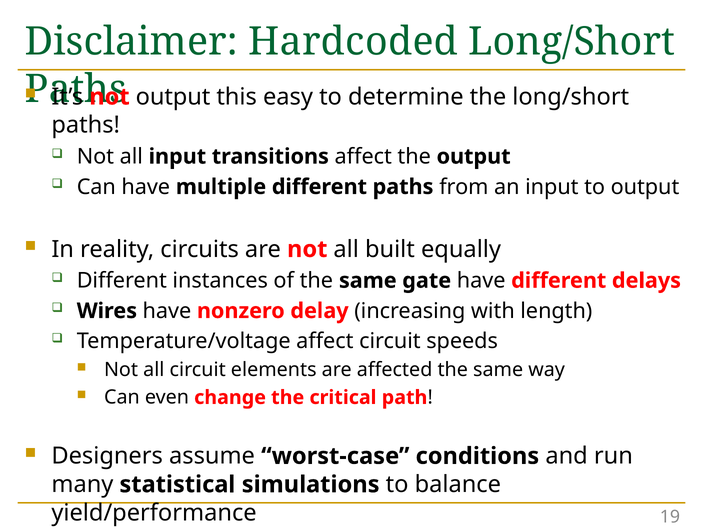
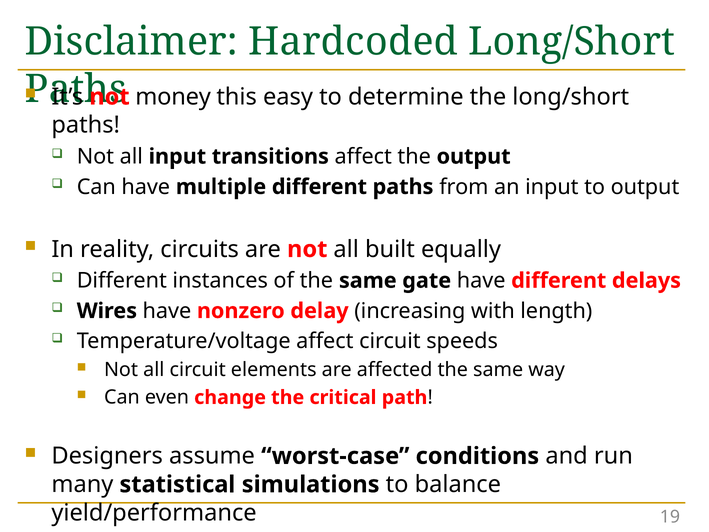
output: output -> money (173, 97)
